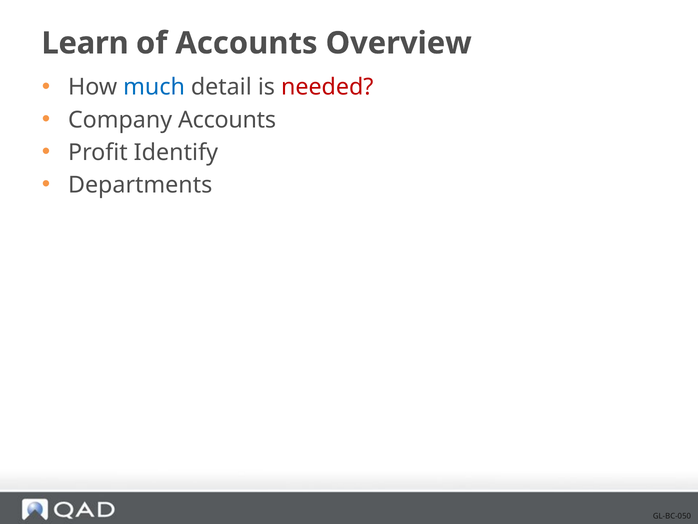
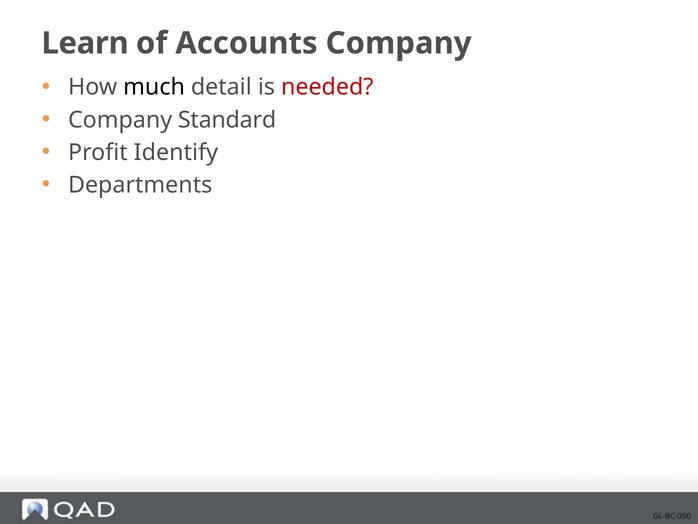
Accounts Overview: Overview -> Company (399, 43)
much colour: blue -> black (154, 87)
Company Accounts: Accounts -> Standard (227, 120)
